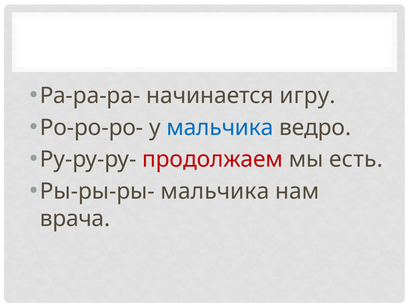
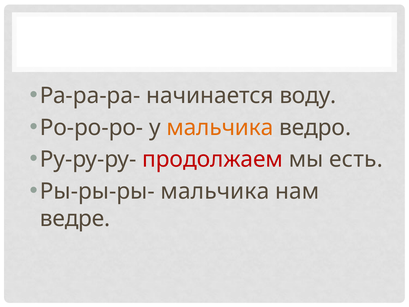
игру: игру -> воду (308, 96)
мальчика colour: blue -> orange (220, 127)
врача: врача -> ведре (75, 218)
